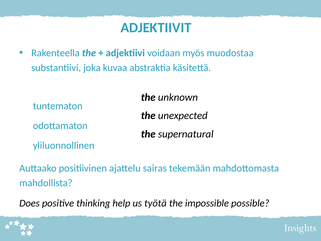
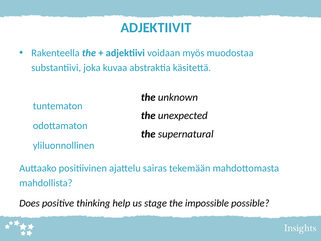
työtä: työtä -> stage (156, 203)
